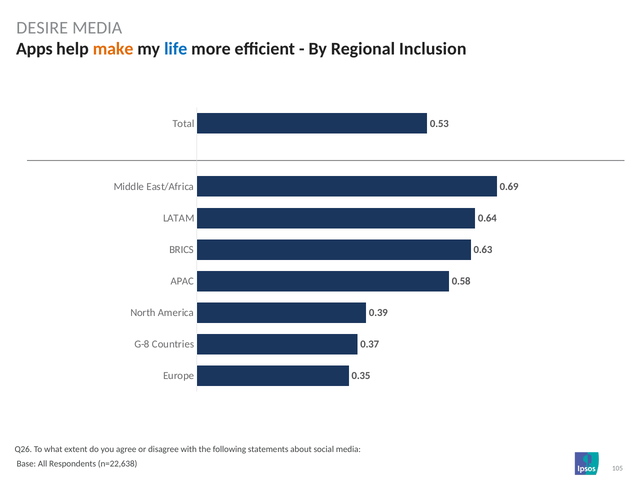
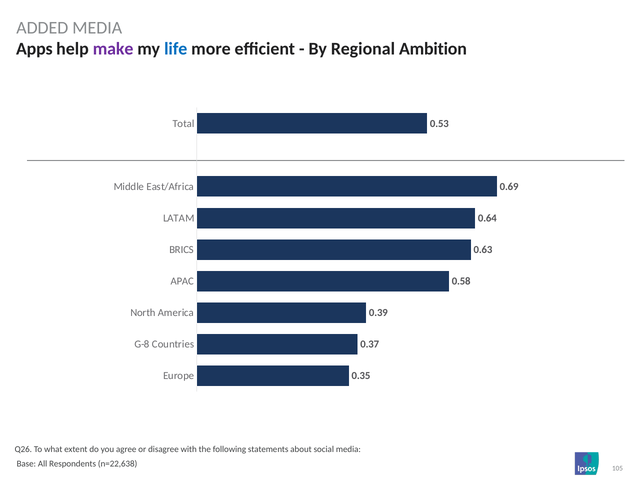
DESIRE: DESIRE -> ADDED (42, 28)
make colour: orange -> purple (113, 49)
Inclusion: Inclusion -> Ambition (433, 49)
